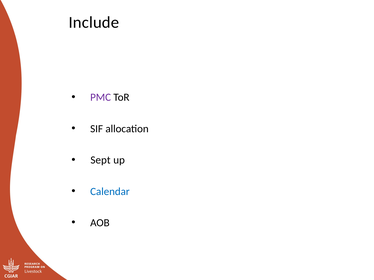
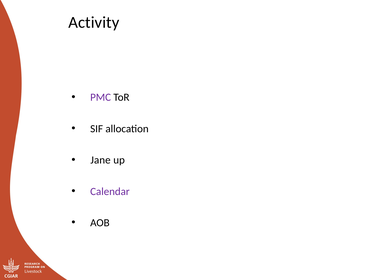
Include: Include -> Activity (94, 22)
Sept: Sept -> Jane (101, 160)
Calendar colour: blue -> purple (110, 192)
